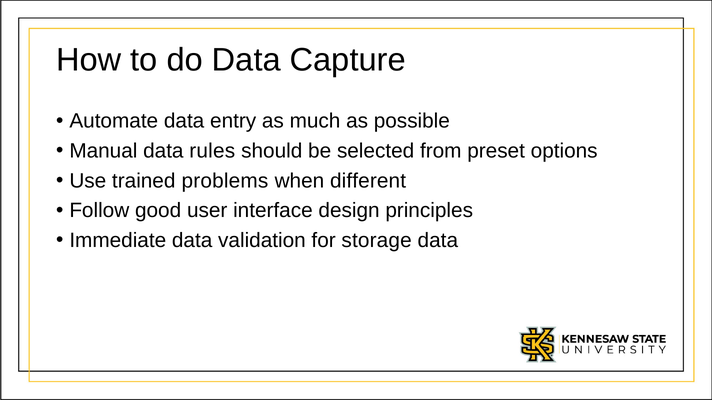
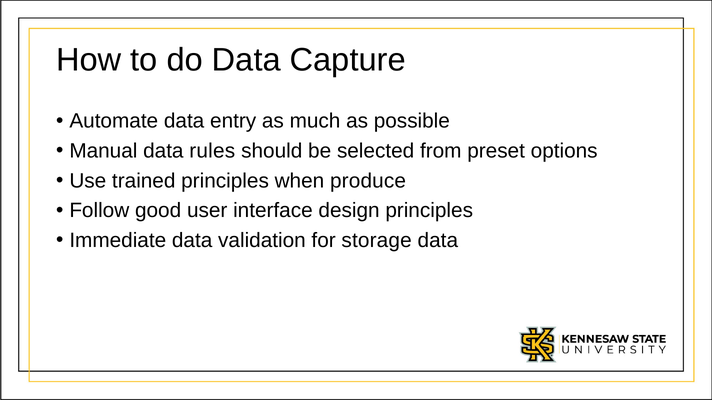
trained problems: problems -> principles (225, 181)
different: different -> produce (368, 181)
